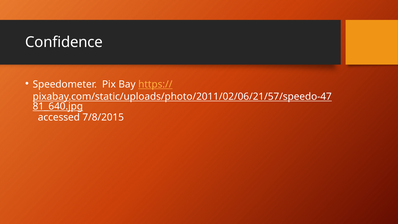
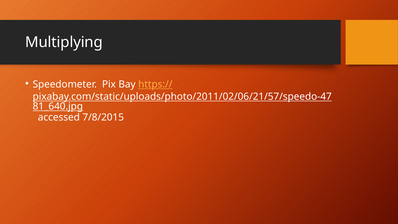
Confidence: Confidence -> Multiplying (64, 42)
